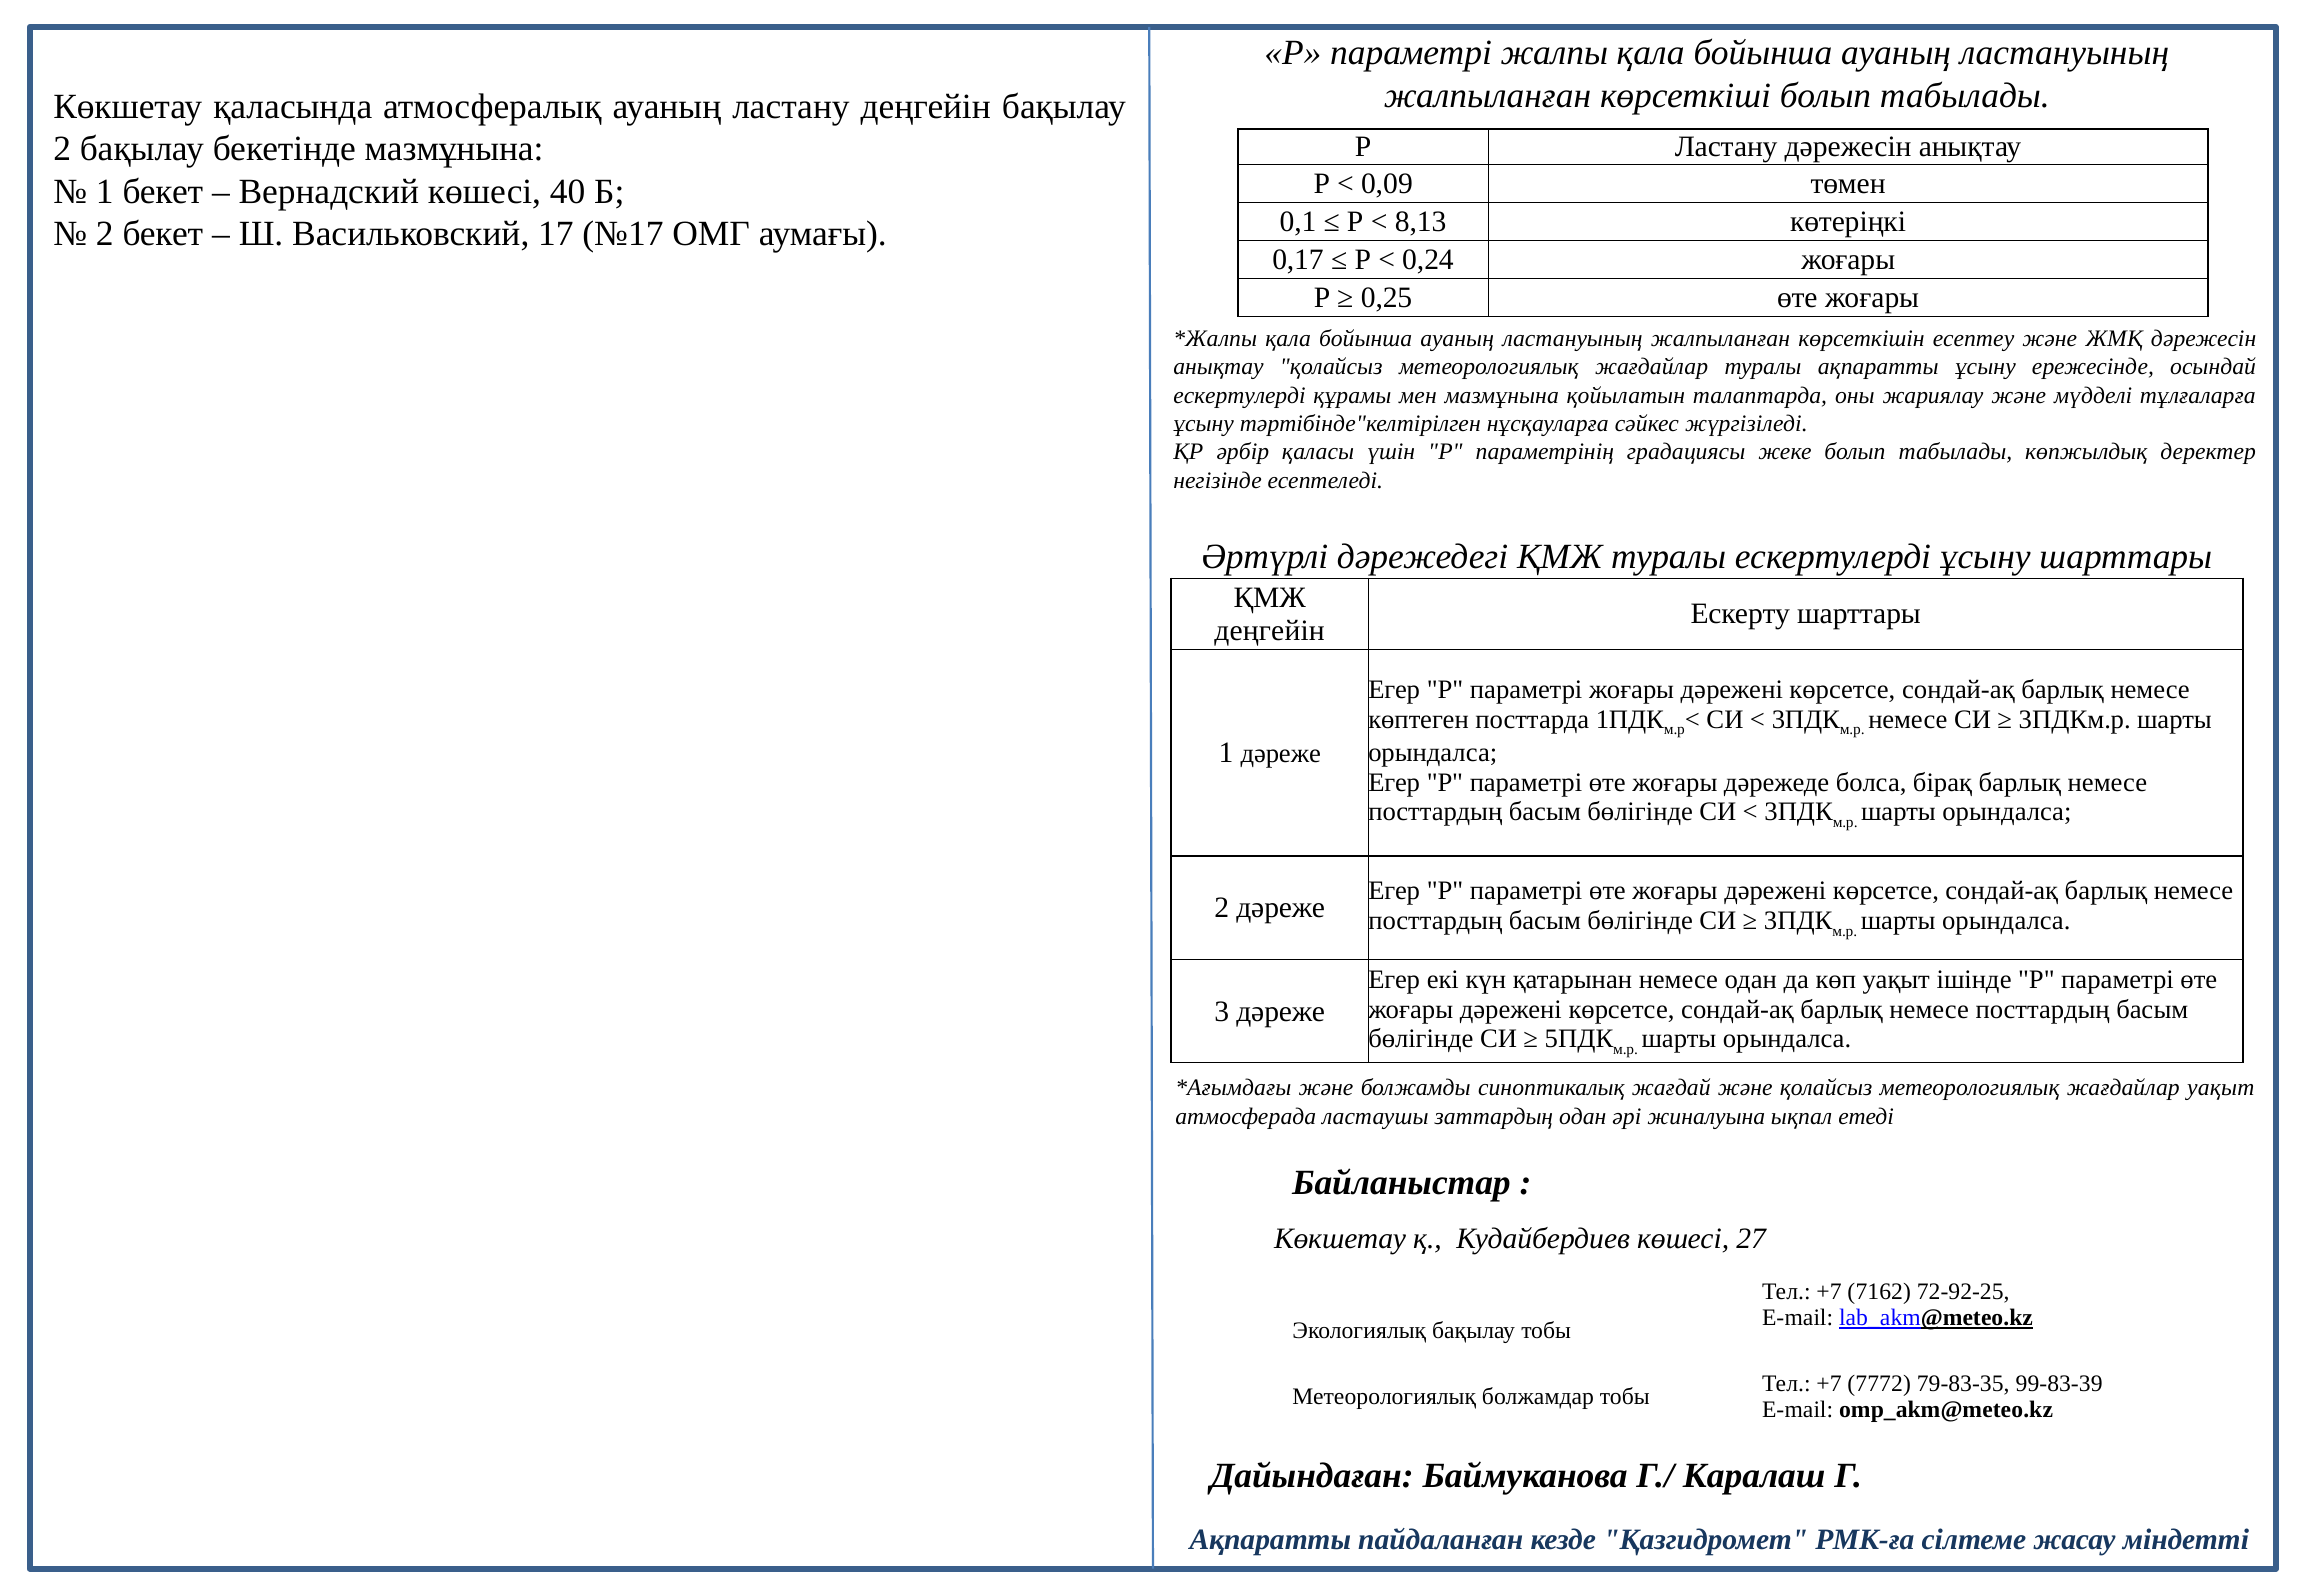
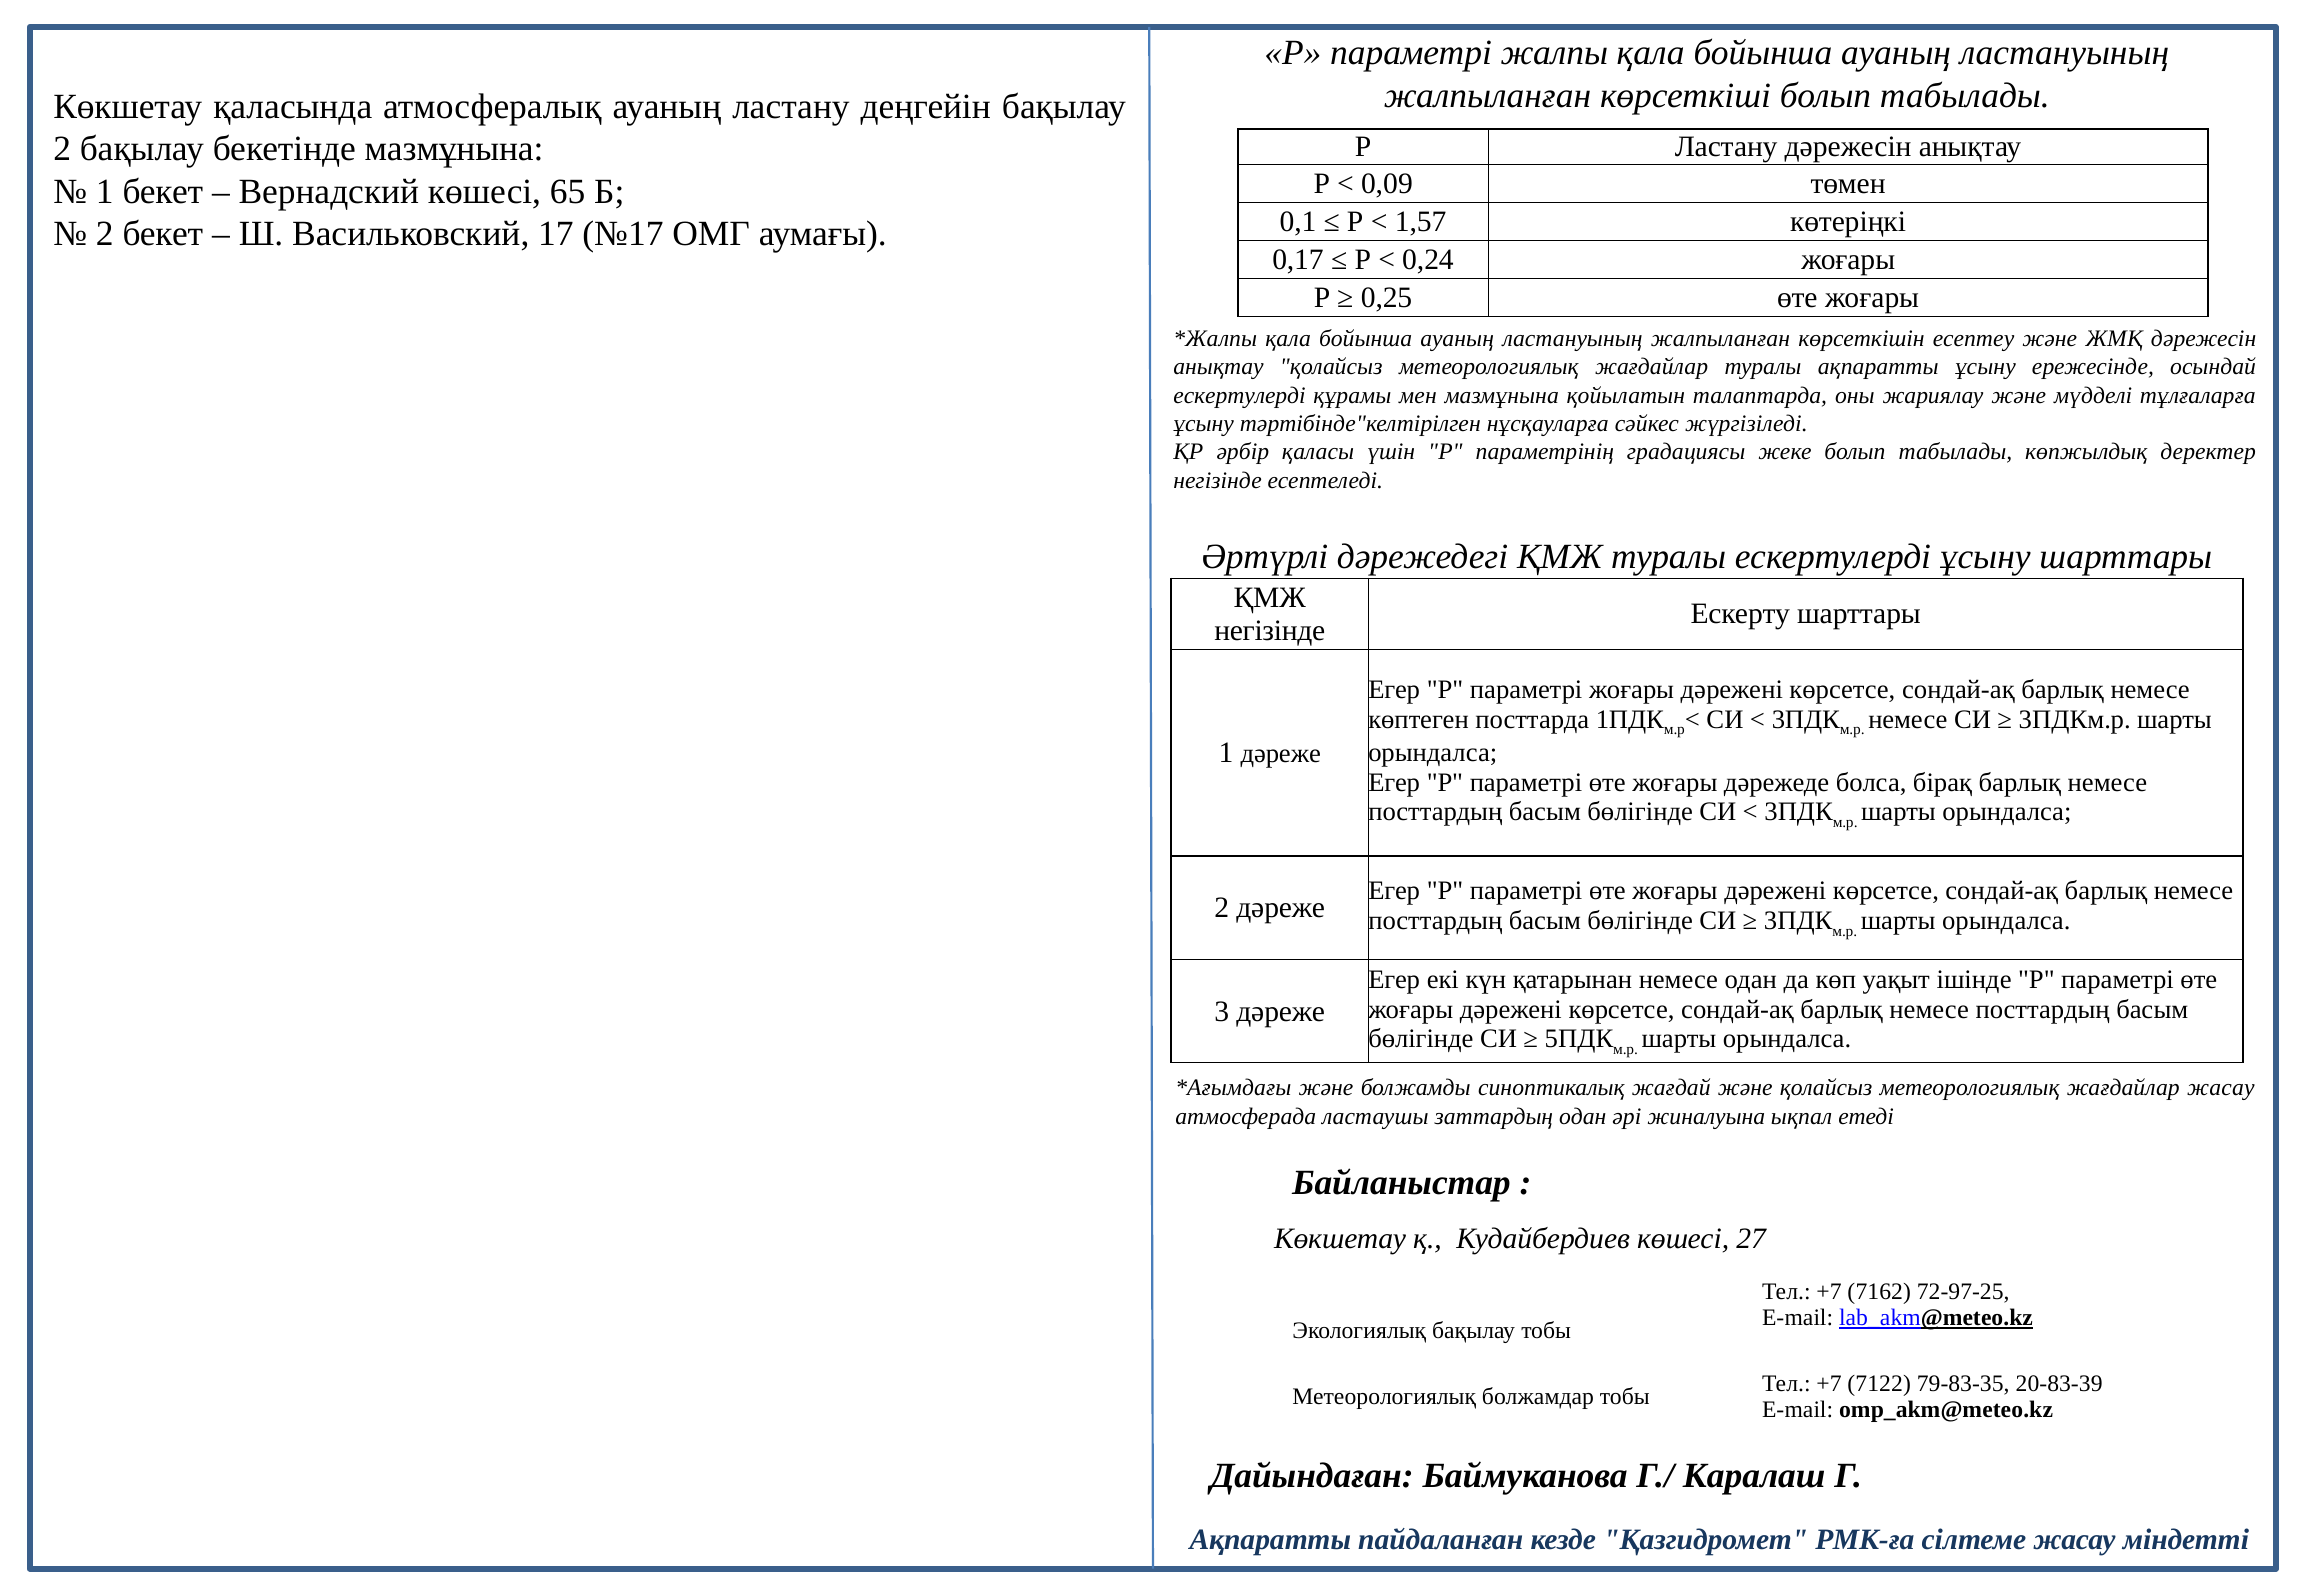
40: 40 -> 65 (568, 192)
8,13: 8,13 -> 1,57 (1421, 221)
деңгейін: деңгейін -> негізінде (1270, 631)
жағдайлар уақыт: уақыт -> жасау (2221, 1088)
72-92-25: 72-92-25 -> 72-97-25 (1963, 1292)
7772: 7772 -> 7122 (1879, 1384)
99-83-39: 99-83-39 -> 20-83-39 (2059, 1384)
